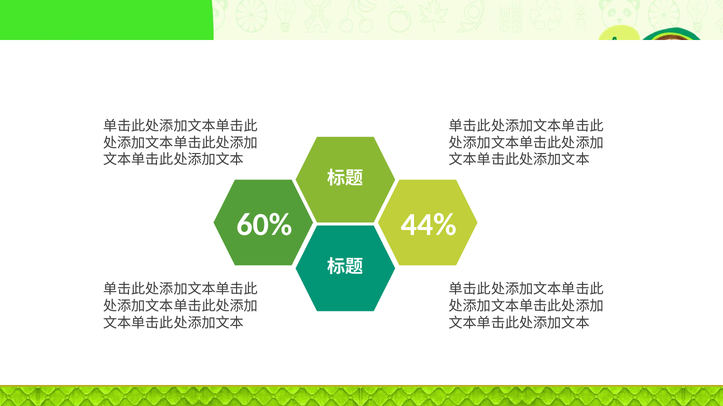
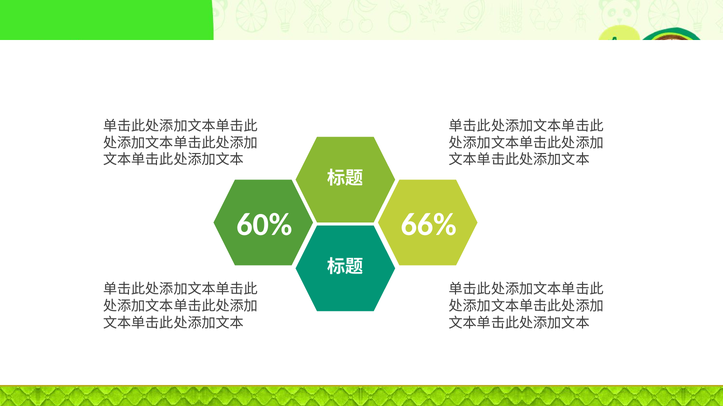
44%: 44% -> 66% (429, 225)
